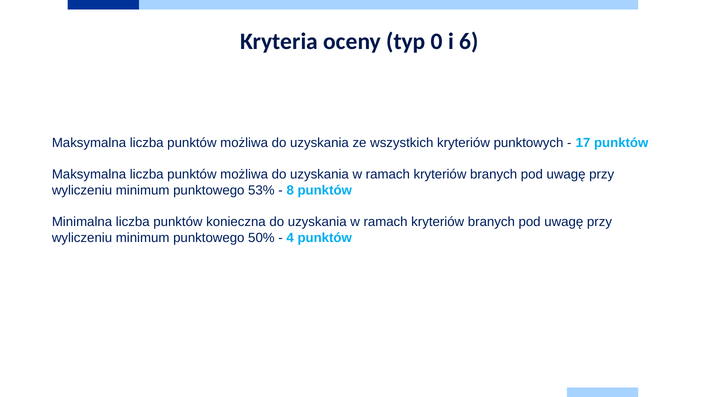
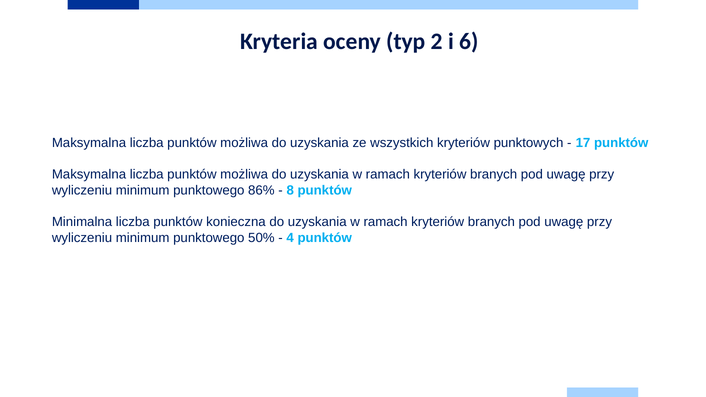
0: 0 -> 2 (437, 42)
53%: 53% -> 86% (261, 190)
